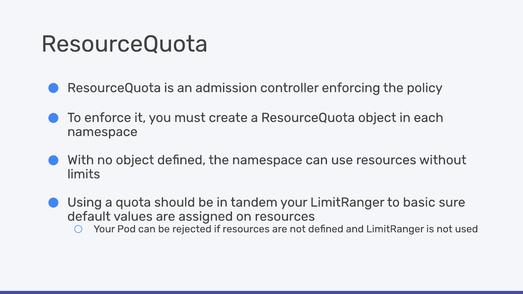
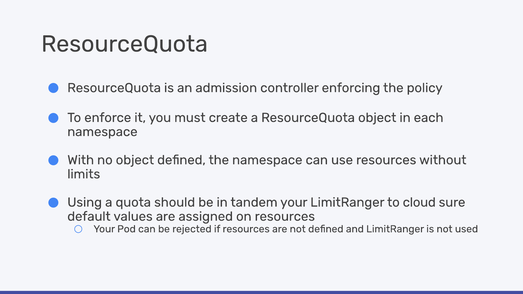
basic: basic -> cloud (419, 202)
